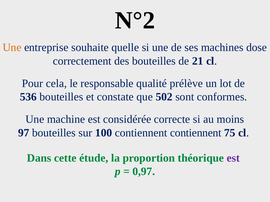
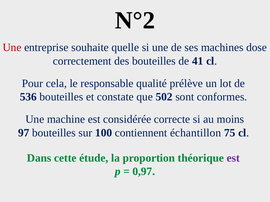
Une colour: orange -> red (12, 48)
21: 21 -> 41 (198, 61)
contiennent contiennent: contiennent -> échantillon (196, 133)
